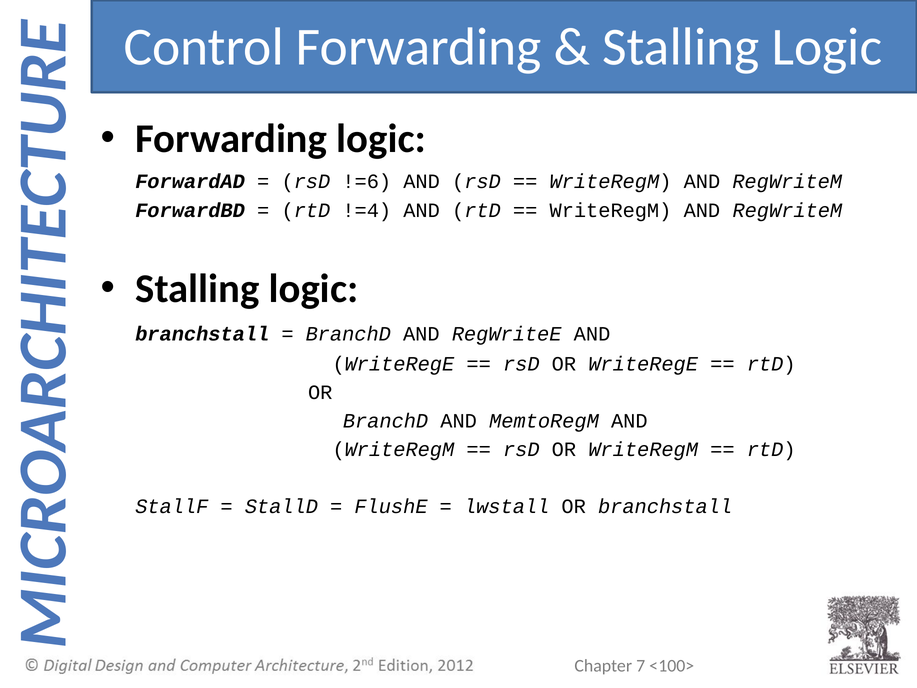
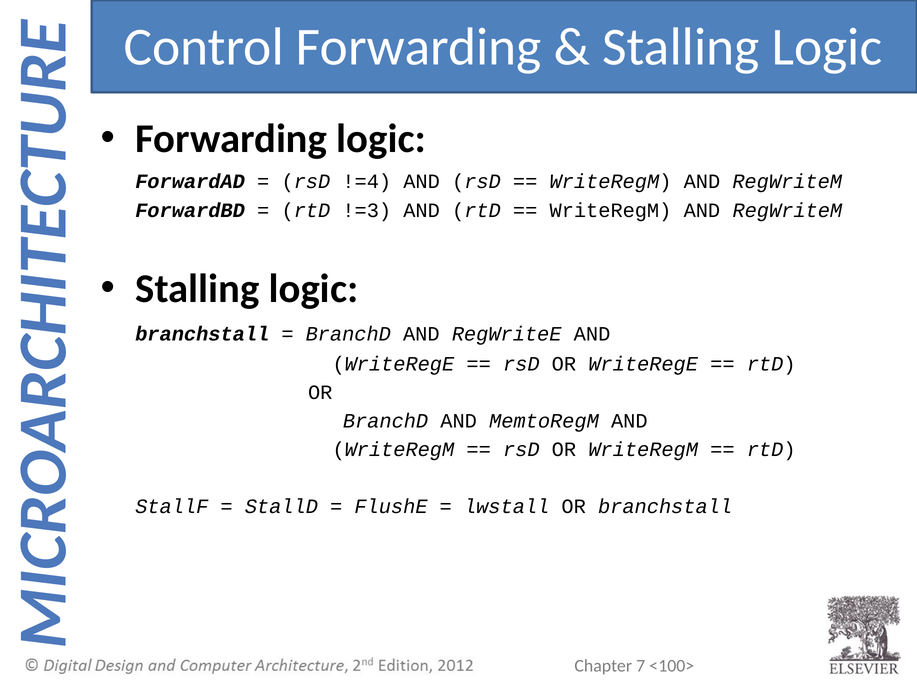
!=6: !=6 -> !=4 (367, 181)
!=4: !=4 -> !=3 (367, 210)
